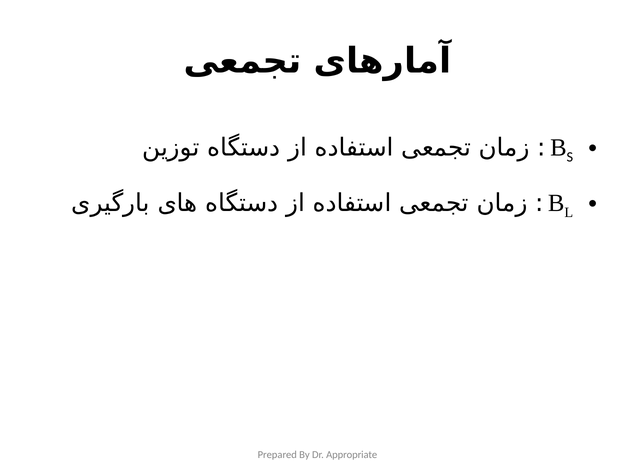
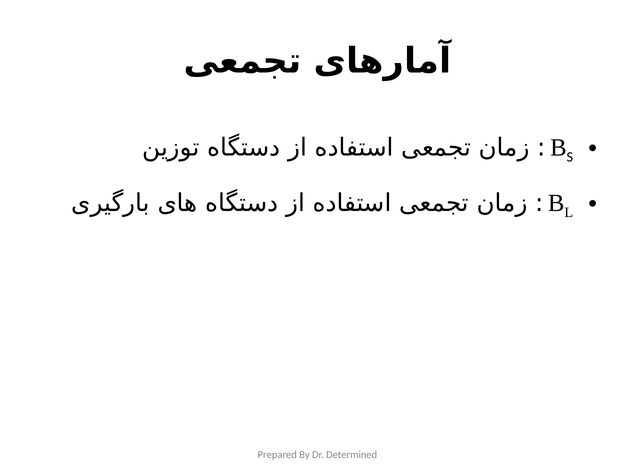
Appropriate: Appropriate -> Determined (352, 455)
